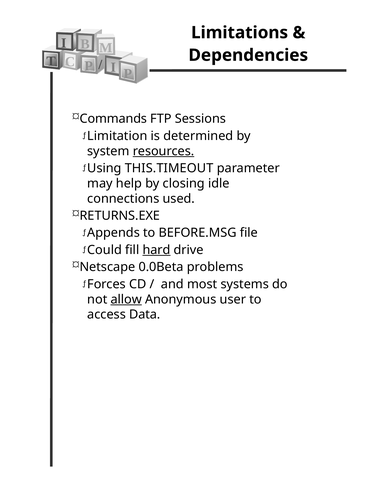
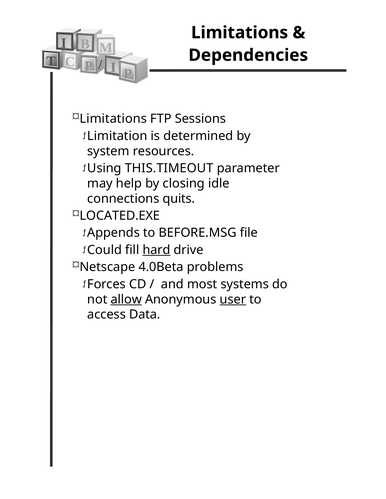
Commands: Commands -> Limitations (113, 119)
resources underline: present -> none (164, 151)
used: used -> quits (179, 199)
RETURNS.EXE: RETURNS.EXE -> LOCATED.EXE (120, 216)
0.0Beta: 0.0Beta -> 4.0Beta (161, 267)
user underline: none -> present (233, 299)
